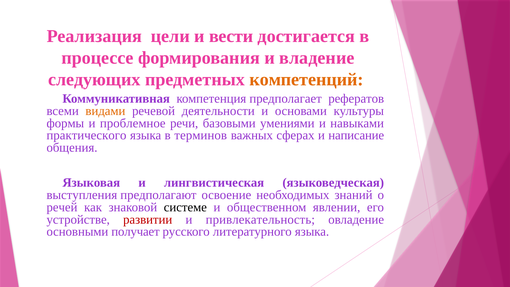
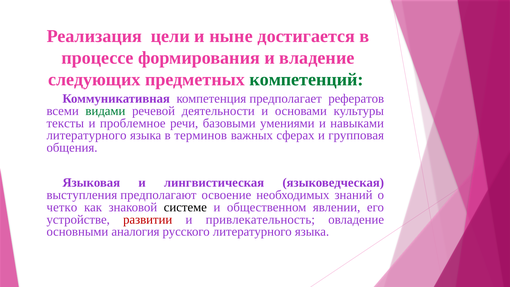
вести: вести -> ныне (231, 36)
компетенций colour: orange -> green (306, 79)
видами colour: orange -> green (105, 111)
формы: формы -> тексты (65, 123)
практического: практического -> литературного (86, 135)
написание: написание -> групповая (356, 135)
речей: речей -> четко (62, 207)
получает: получает -> аналогия (135, 232)
